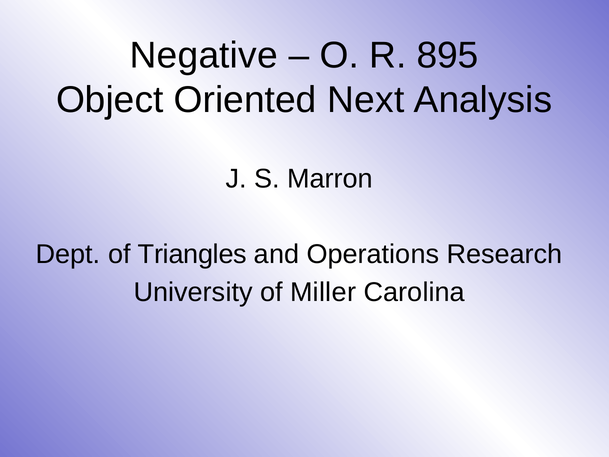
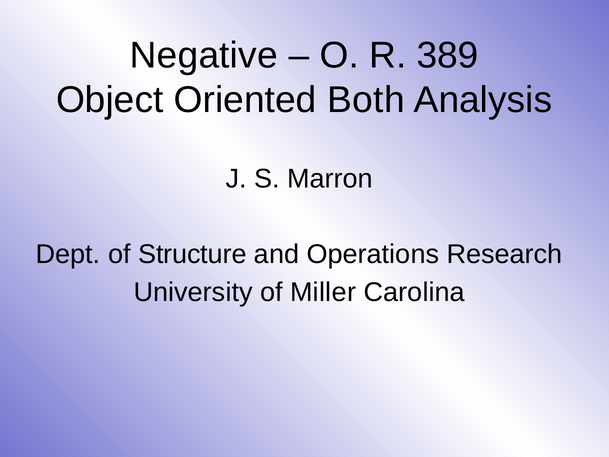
895: 895 -> 389 (448, 55)
Next: Next -> Both (366, 100)
Triangles: Triangles -> Structure (192, 254)
